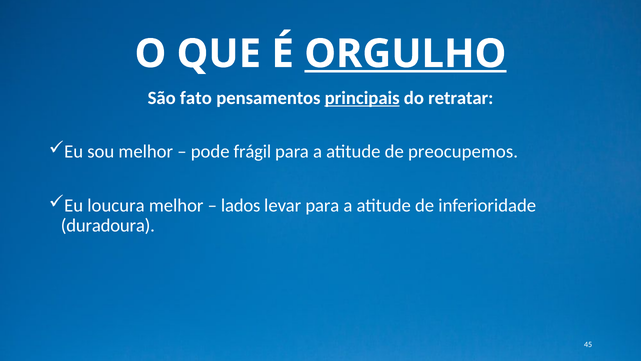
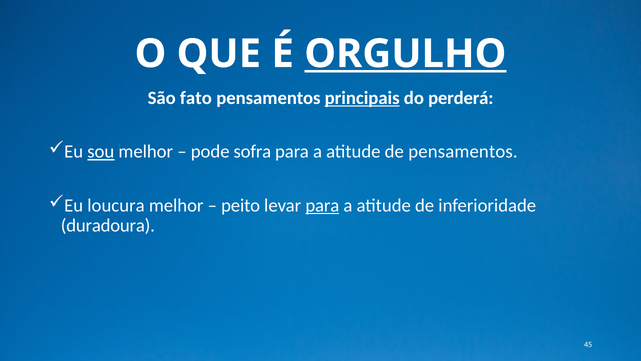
retratar: retratar -> perderá (461, 98)
sou underline: none -> present (101, 152)
frágil: frágil -> sofra (252, 152)
de preocupemos: preocupemos -> pensamentos (463, 152)
lados: lados -> peito (241, 205)
para underline: none -> present (322, 205)
